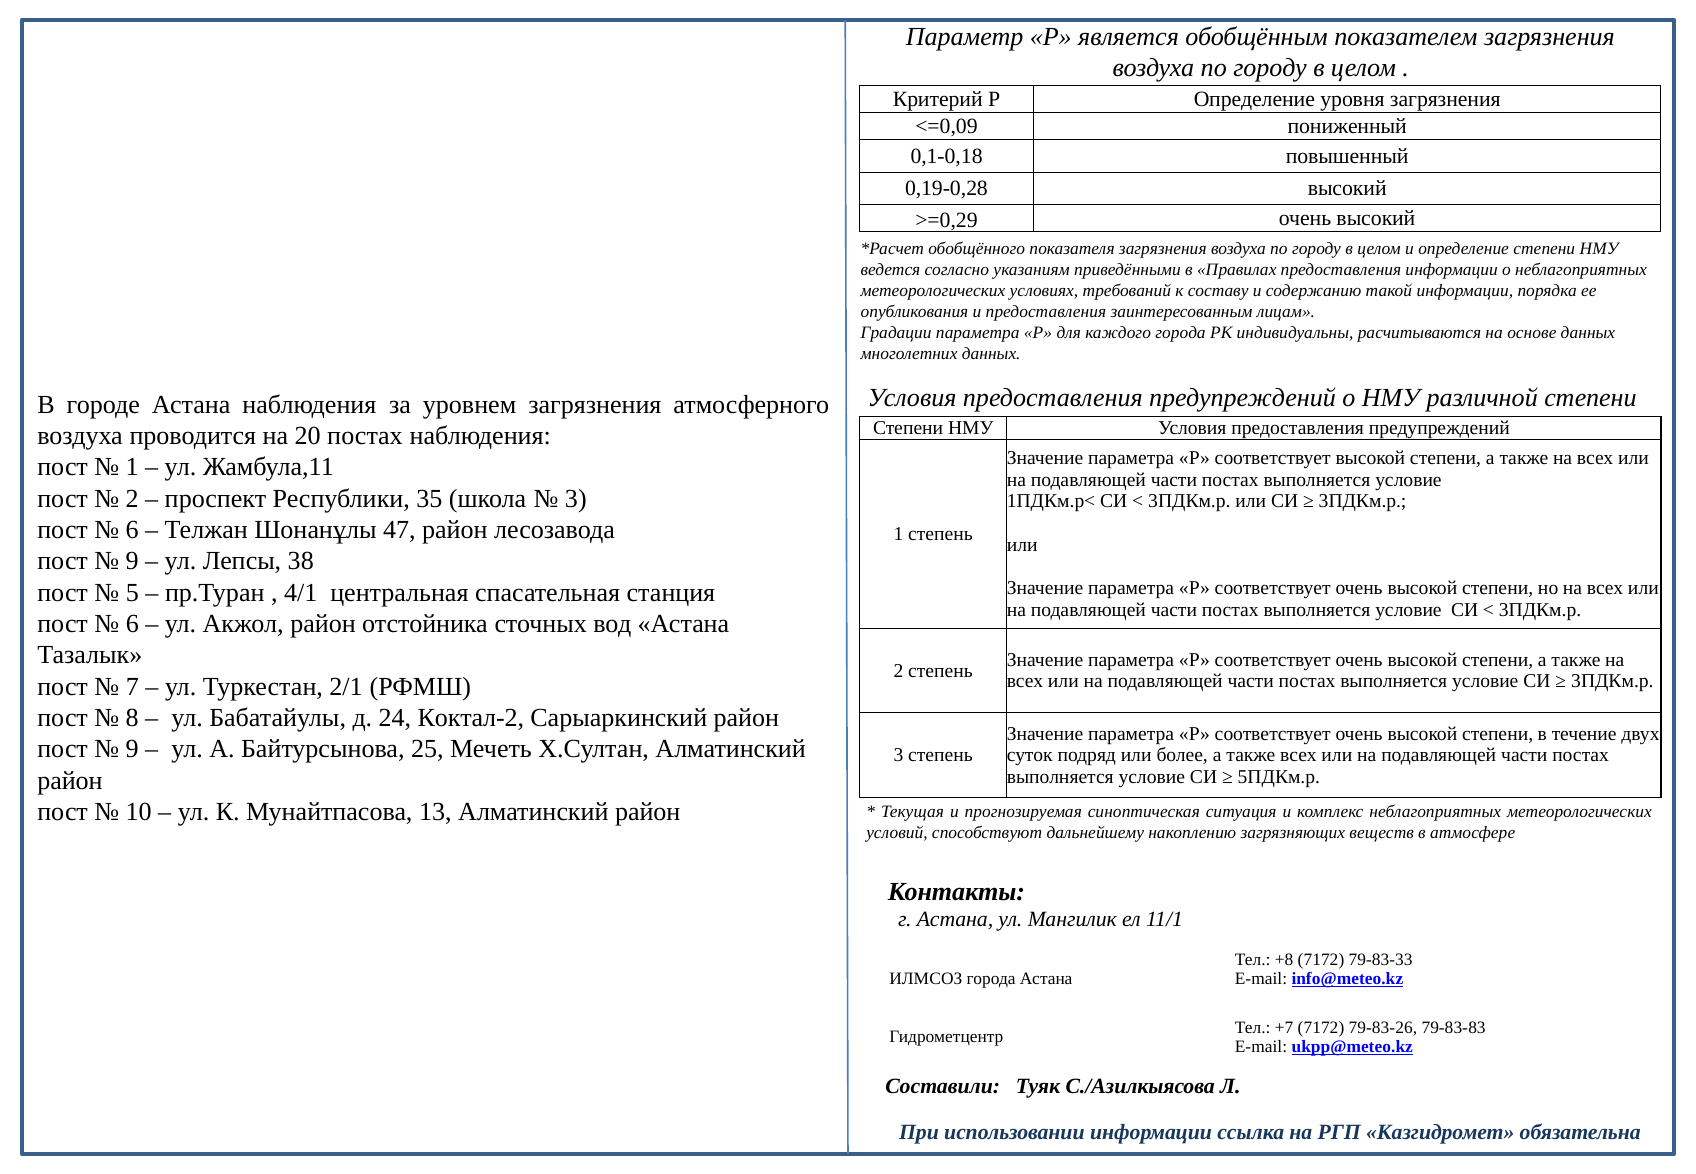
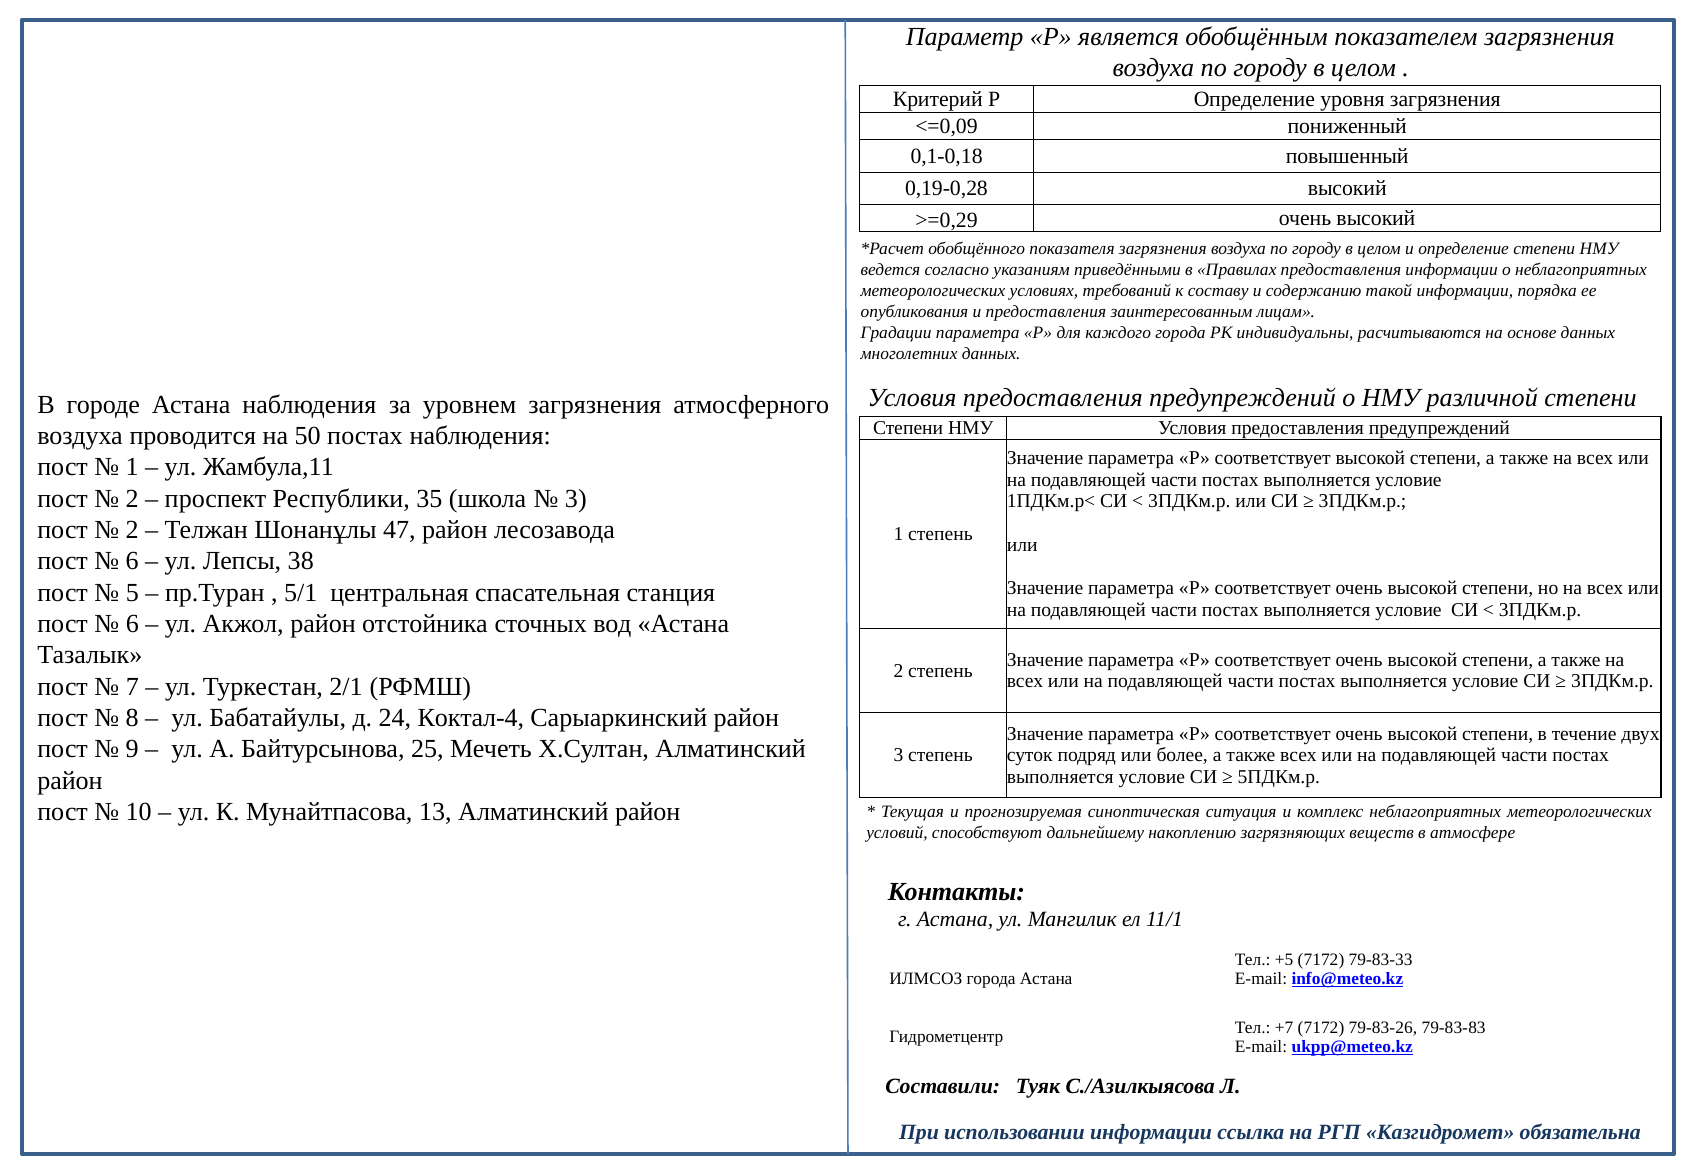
20: 20 -> 50 (308, 436)
6: 6 -> 2 (132, 530)
9: 9 -> 6 (132, 561)
4/1: 4/1 -> 5/1 (301, 593)
Коктал-2: Коктал-2 -> Коктал-4 (471, 718)
+8: +8 -> +5 (1284, 960)
